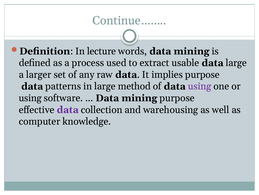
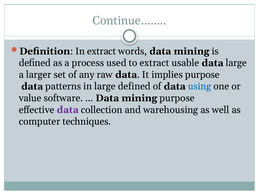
In lecture: lecture -> extract (102, 51)
large method: method -> defined (134, 86)
using colour: purple -> blue (200, 86)
using: using -> value (30, 98)
knowledge: knowledge -> techniques (87, 121)
